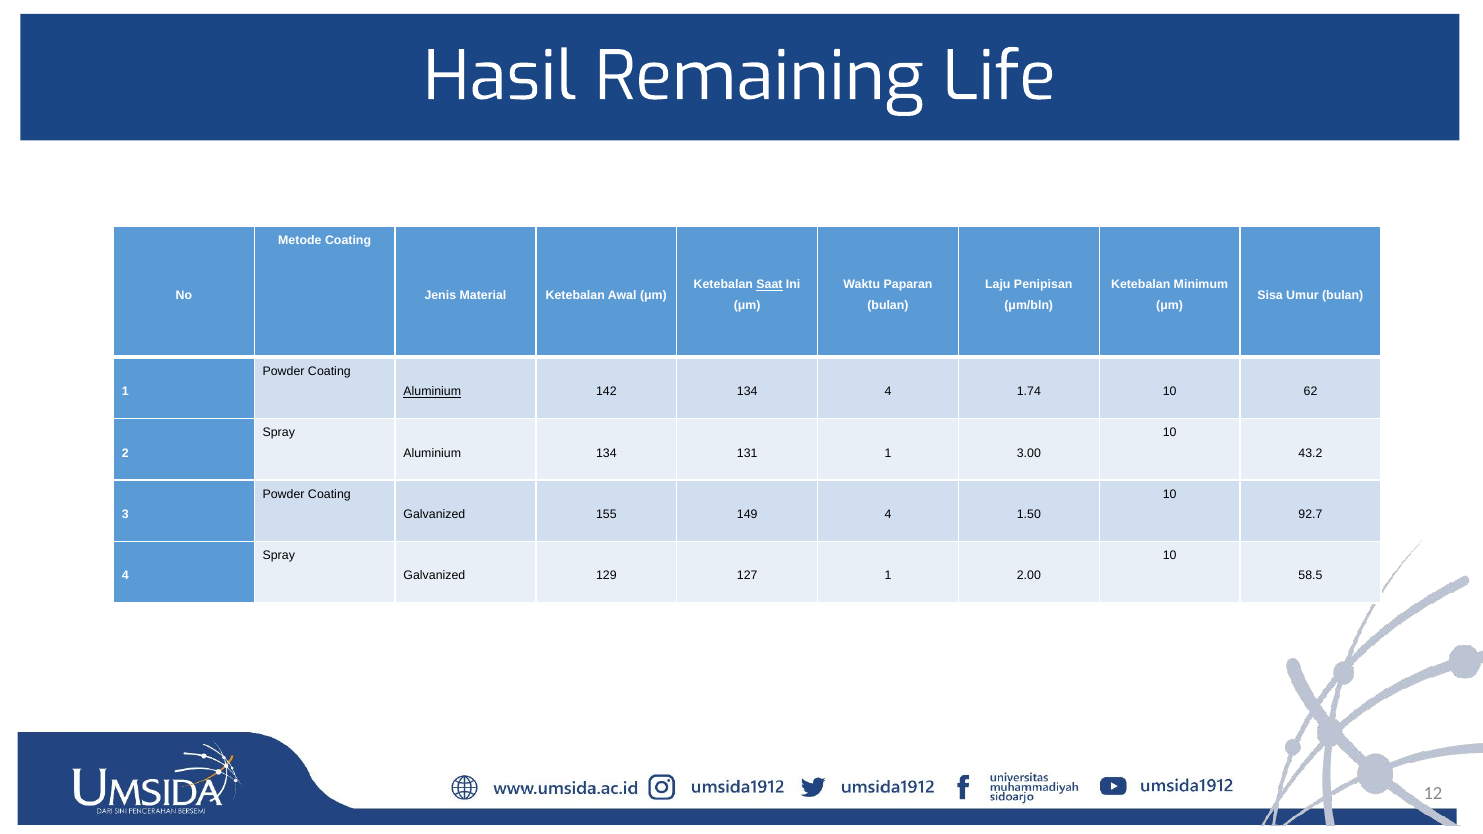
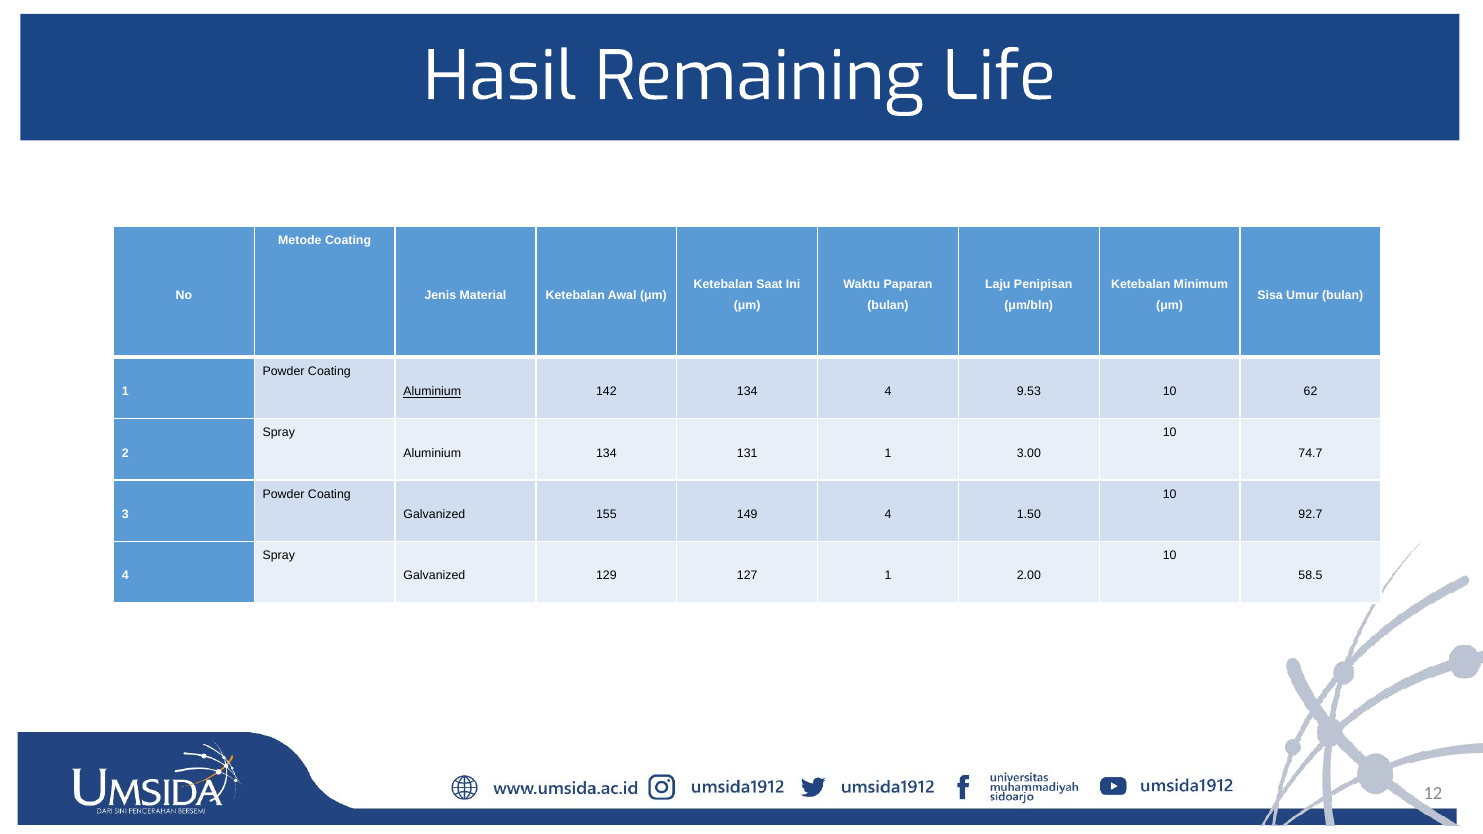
Saat underline: present -> none (769, 285)
1.74: 1.74 -> 9.53 (1029, 392)
43.2: 43.2 -> 74.7 (1311, 453)
